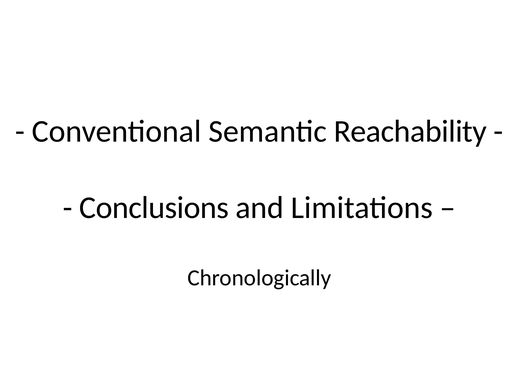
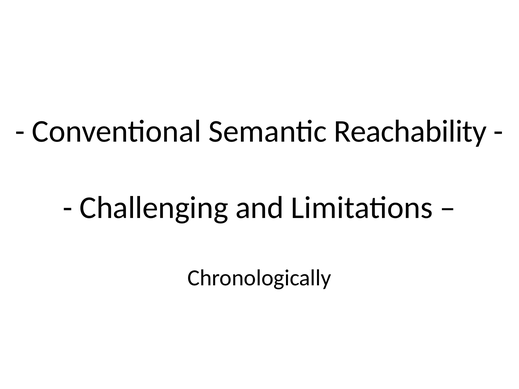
Conclusions: Conclusions -> Challenging (154, 208)
